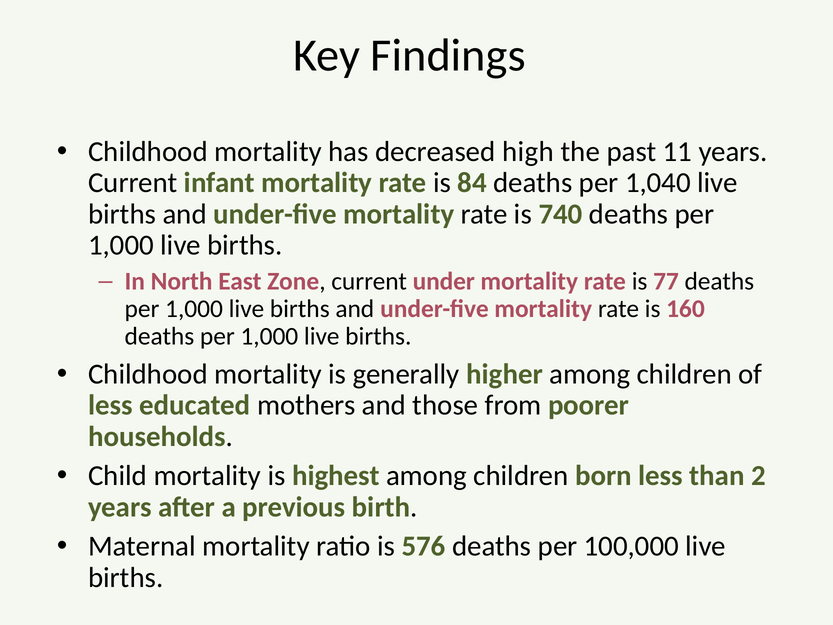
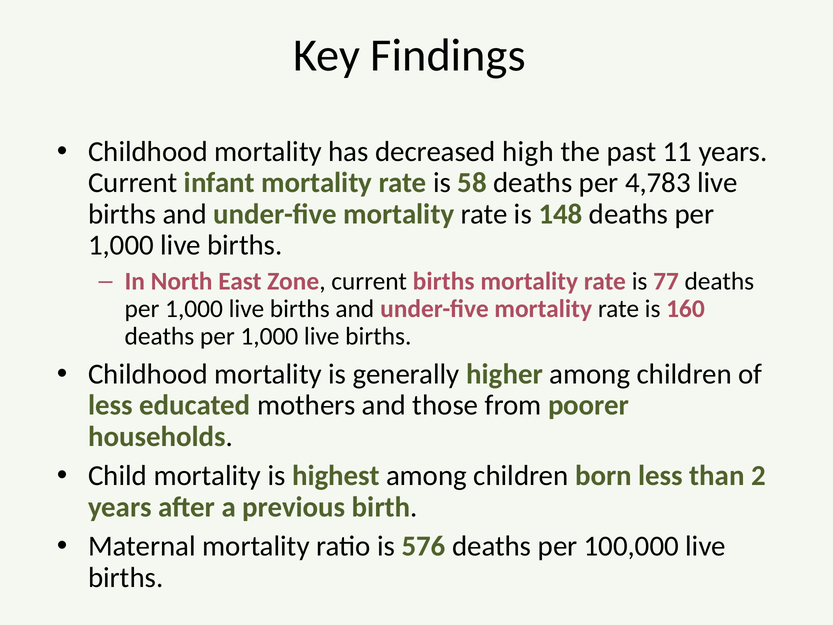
84: 84 -> 58 (472, 183)
1,040: 1,040 -> 4,783 (658, 183)
740: 740 -> 148 (560, 214)
current under: under -> births (444, 281)
